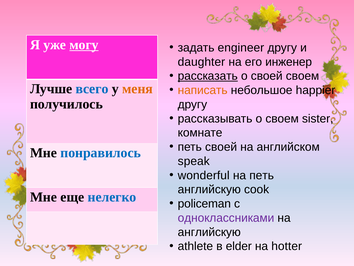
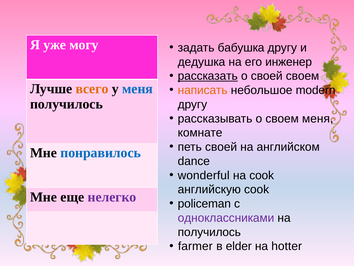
могу underline: present -> none (84, 45)
engineer: engineer -> бабушка (241, 48)
daughter: daughter -> дедушка (201, 62)
всего colour: blue -> orange (92, 89)
меня colour: orange -> blue (137, 89)
happier: happier -> modern (316, 90)
своем sister: sister -> меня (318, 118)
speak: speak -> dance (194, 161)
на петь: петь -> cook (262, 175)
нелегко colour: blue -> purple (112, 197)
английскую: английскую -> получилось (209, 232)
athlete: athlete -> farmer (195, 246)
